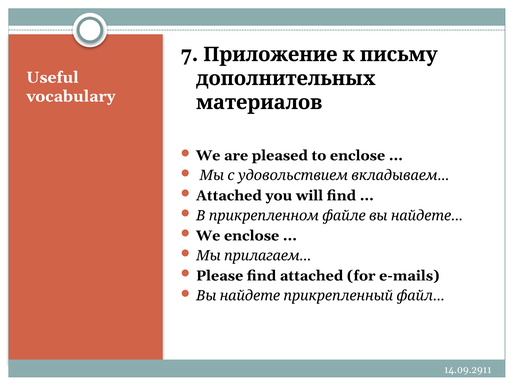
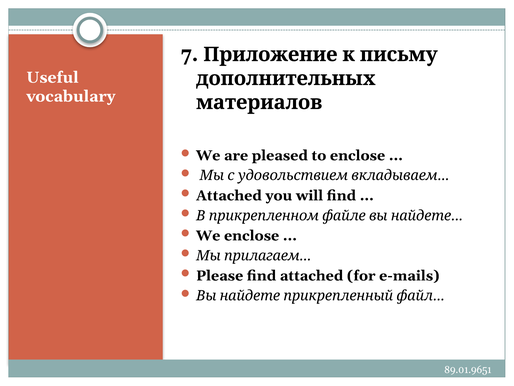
14.09.2911: 14.09.2911 -> 89.01.9651 (468, 369)
